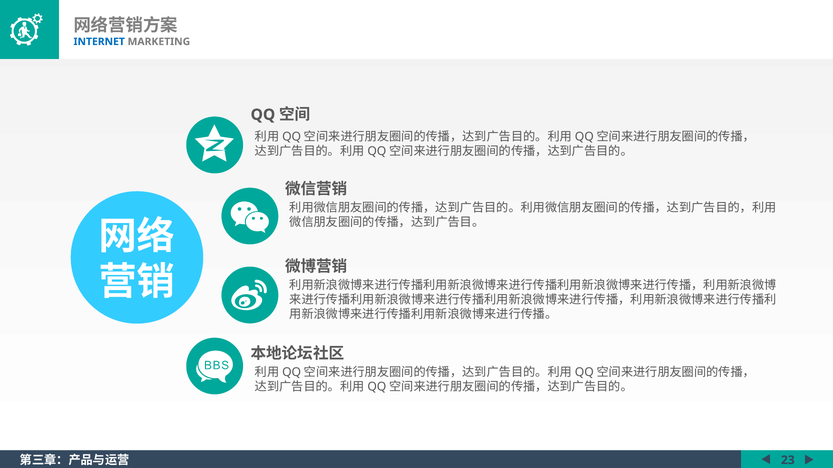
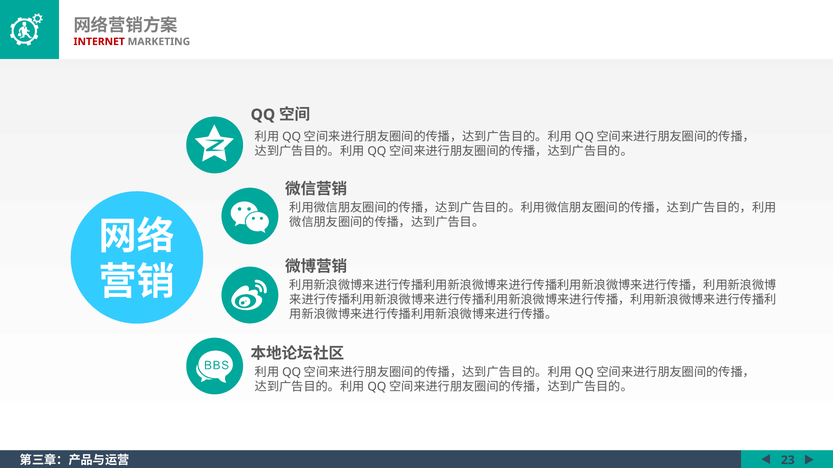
INTERNET colour: blue -> red (99, 42)
